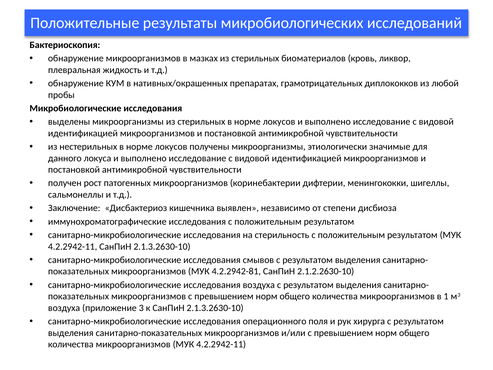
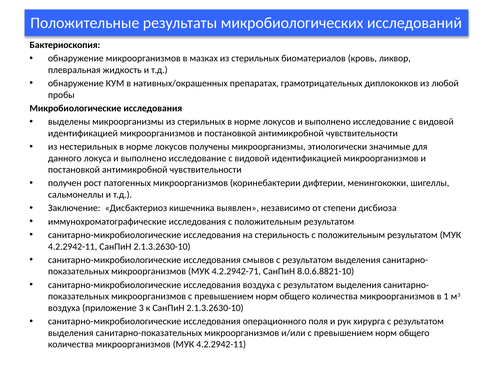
4.2.2942-81: 4.2.2942-81 -> 4.2.2942-71 (236, 271)
2.1.2.2630-10: 2.1.2.2630-10 -> 8.0.6.8821-10 (326, 271)
